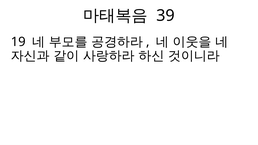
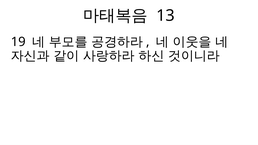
39: 39 -> 13 (166, 16)
